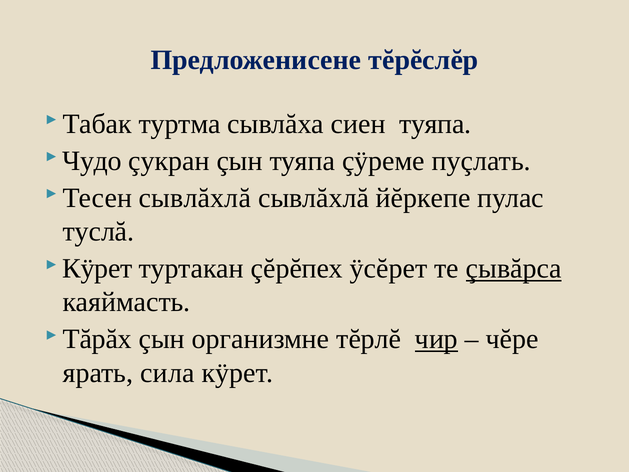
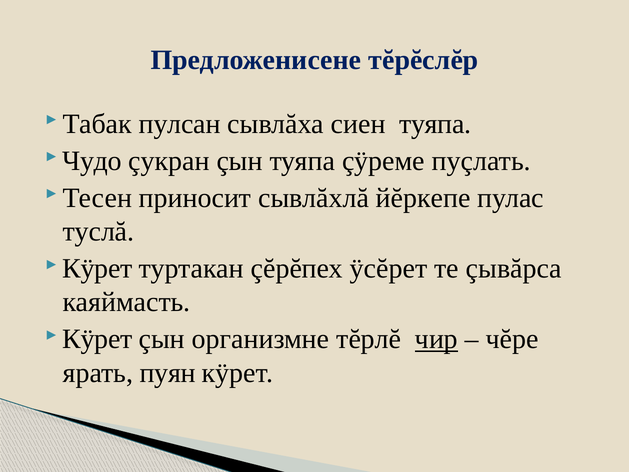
туртма: туртма -> пулсан (180, 124)
Тесен сывлăхлă: сывлăхлă -> приносит (195, 198)
çывăрса underline: present -> none (514, 268)
Тăрăх: Тăрăх -> Кÿрет (97, 339)
сила: сила -> пуян (168, 373)
